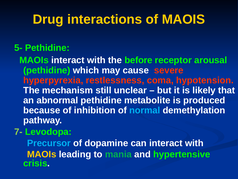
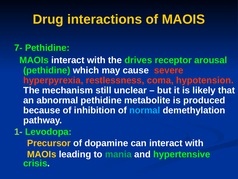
5-: 5- -> 7- (18, 48)
before: before -> drives (138, 60)
7-: 7- -> 1- (18, 132)
Precursor colour: light blue -> yellow (49, 143)
